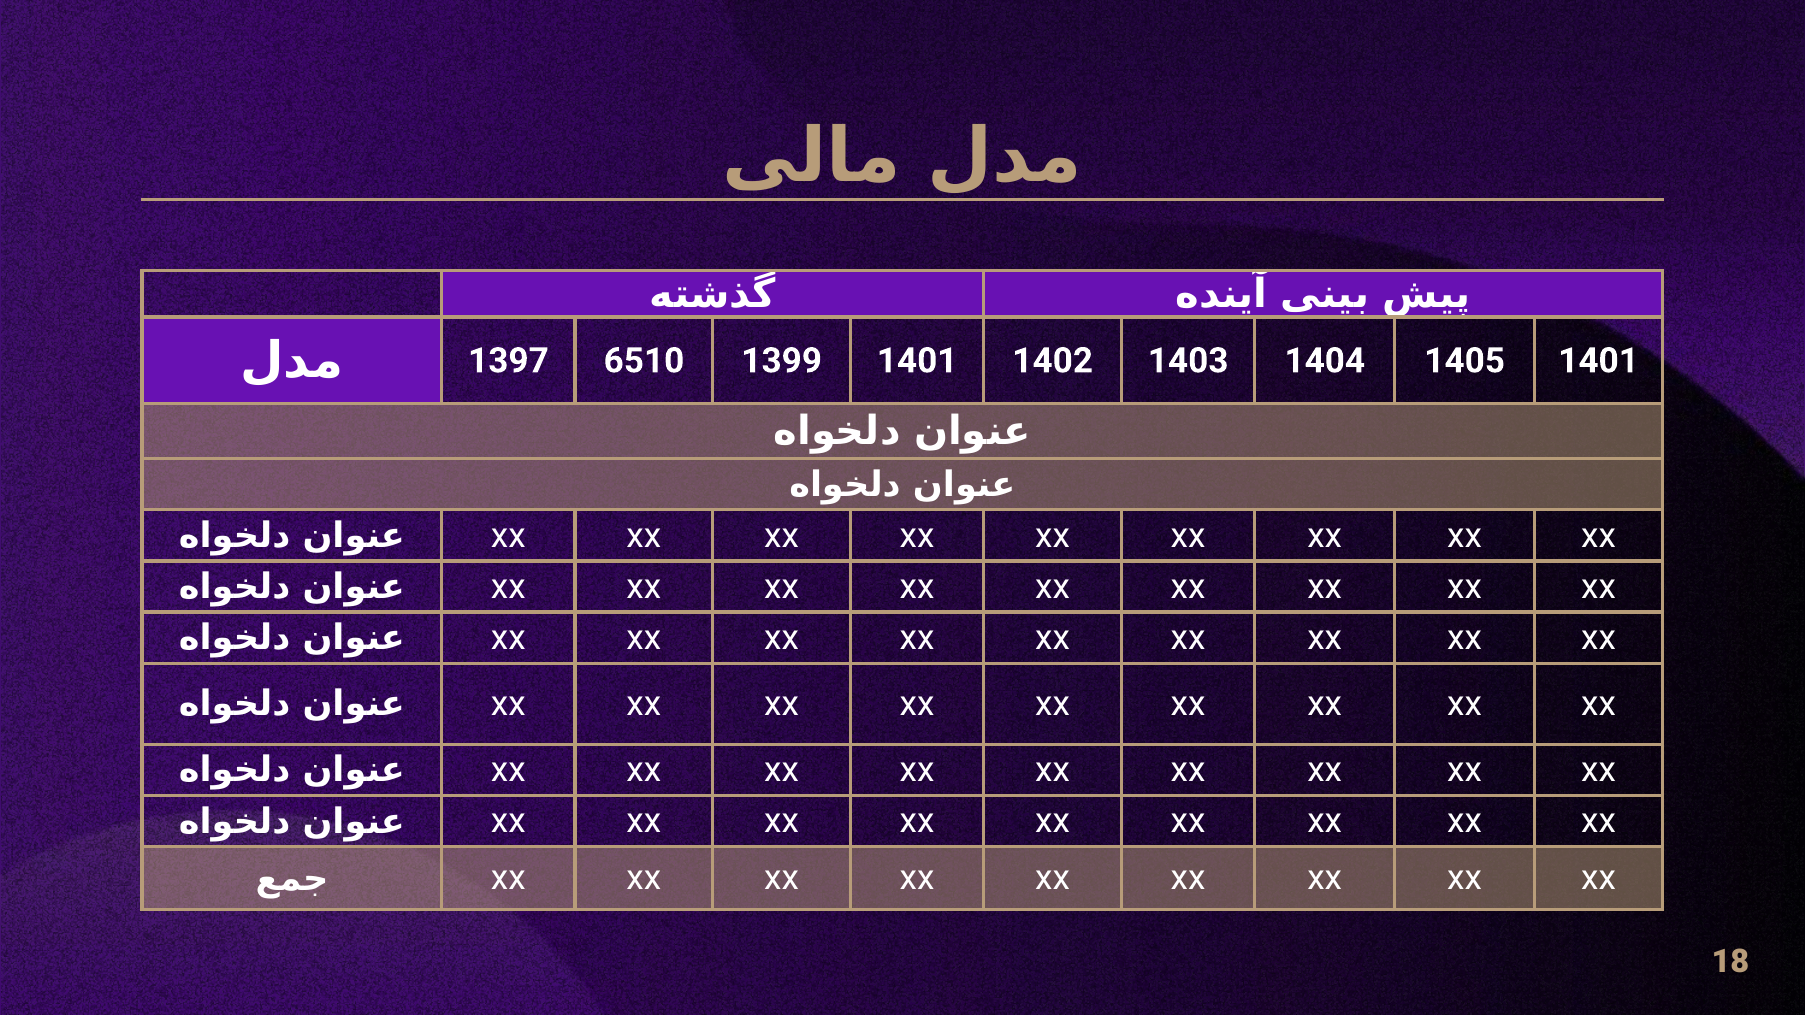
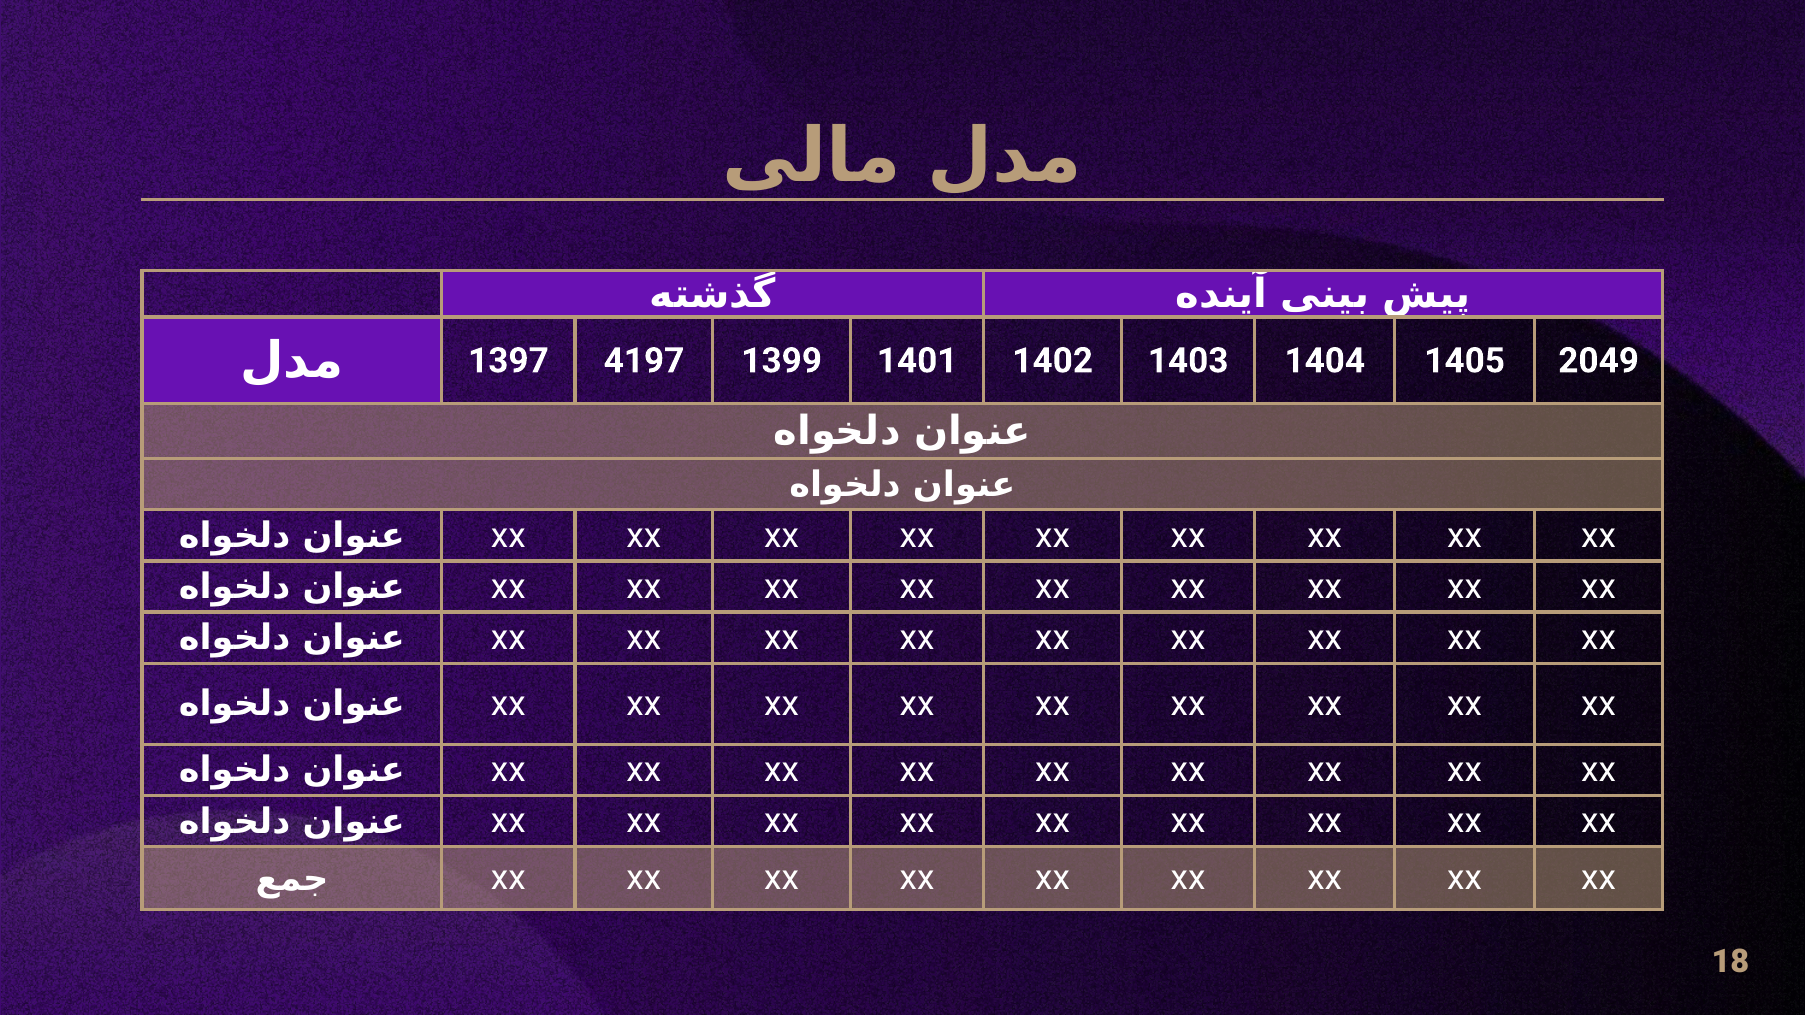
6510: 6510 -> 4197 (644, 361)
1405 1401: 1401 -> 2049 (1599, 361)
